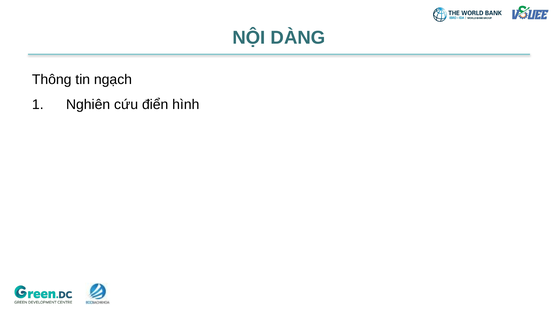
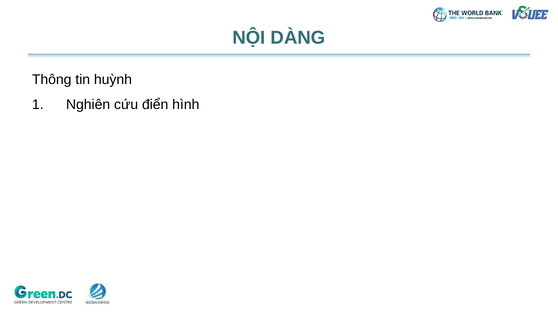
ngạch: ngạch -> huỳnh (113, 79)
